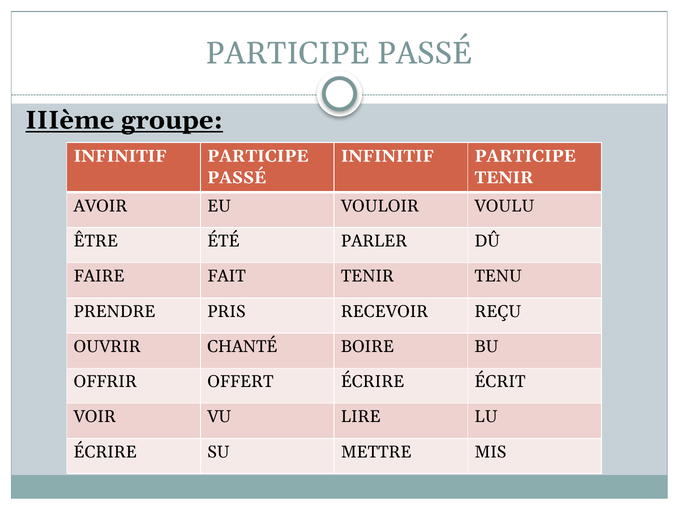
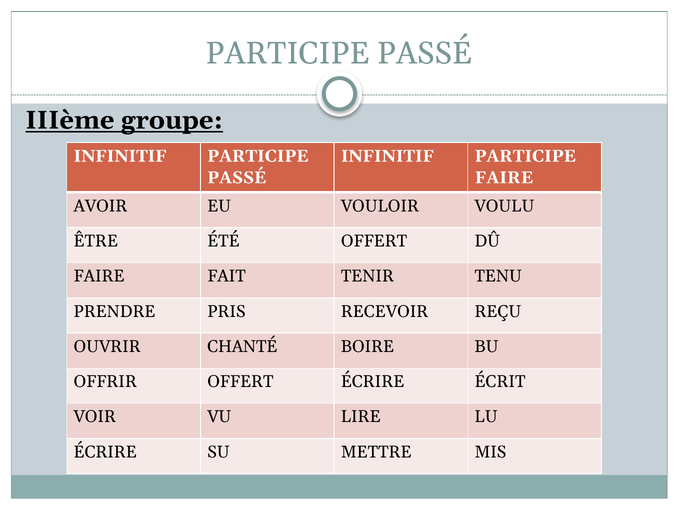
TENIR: TENIR -> FAIRE (504, 177)
ÉTÉ PARLER: PARLER -> OFFERT (374, 241)
